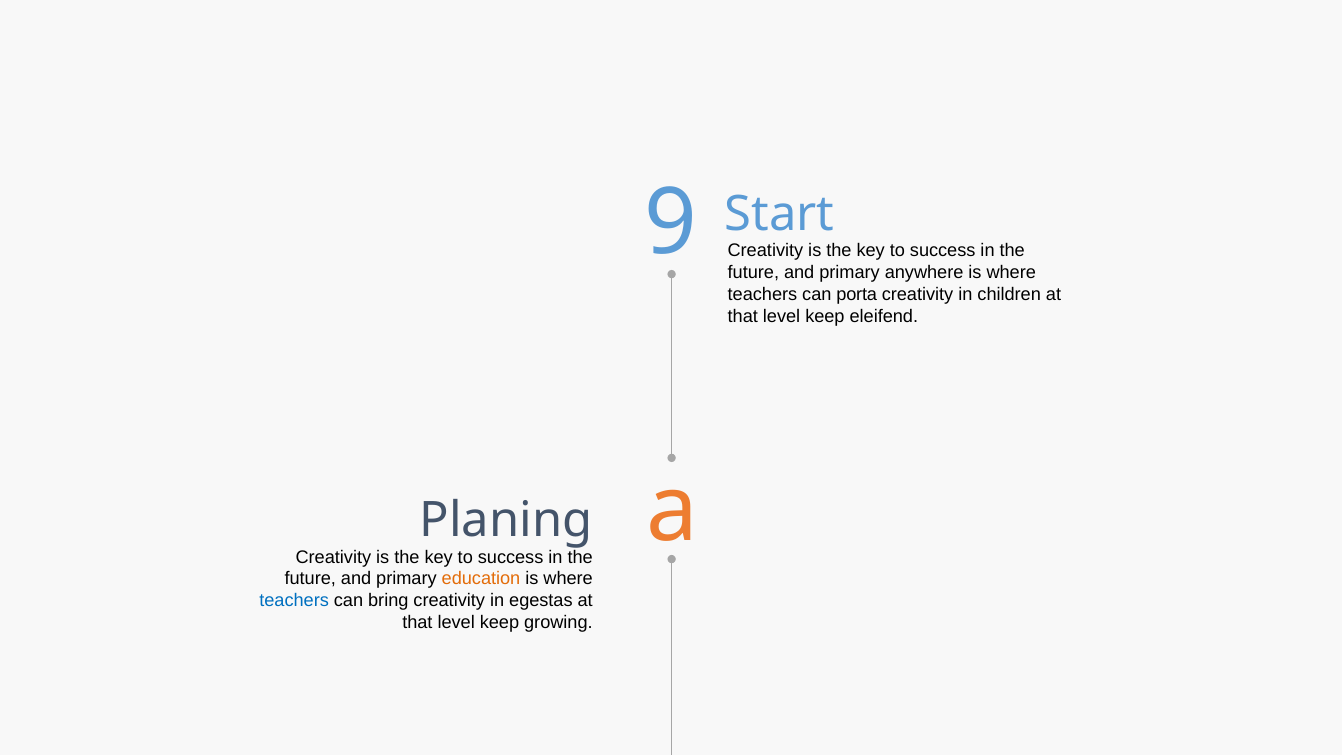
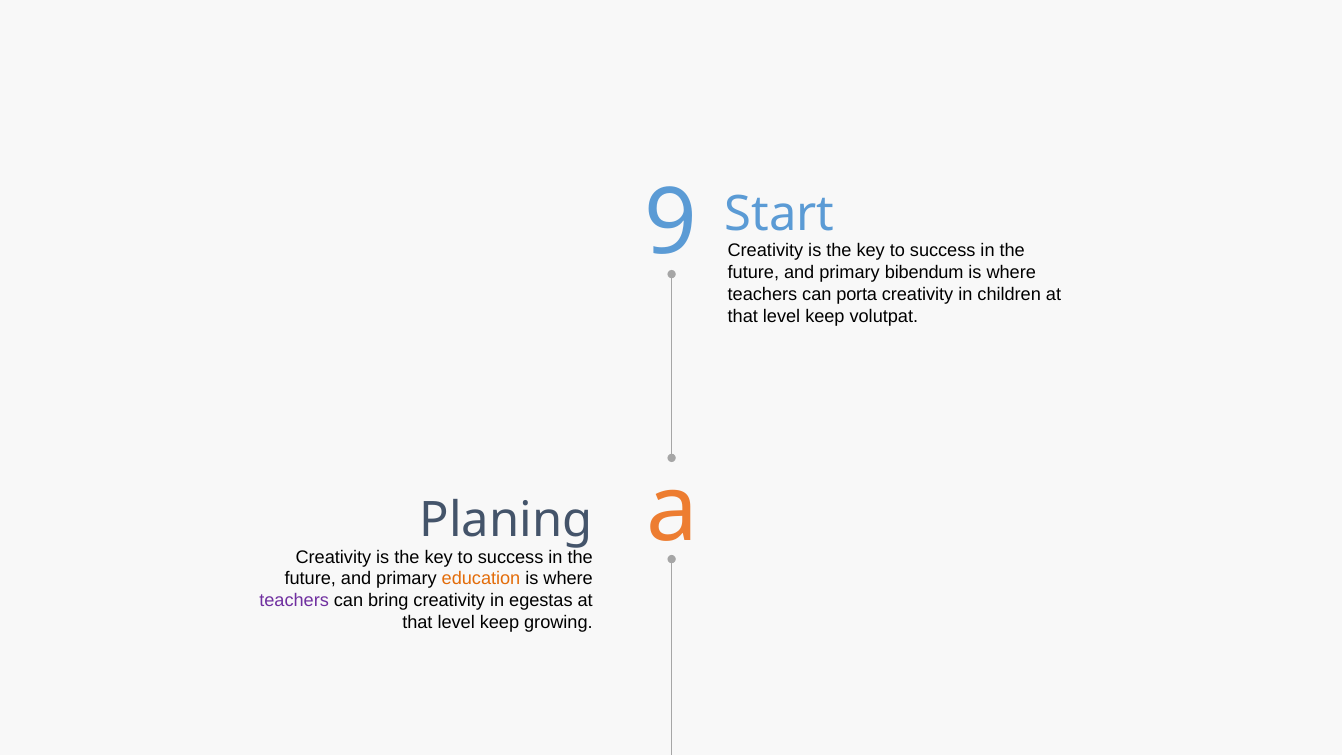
anywhere: anywhere -> bibendum (924, 272)
eleifend: eleifend -> volutpat (884, 316)
teachers colour: blue -> purple (294, 601)
